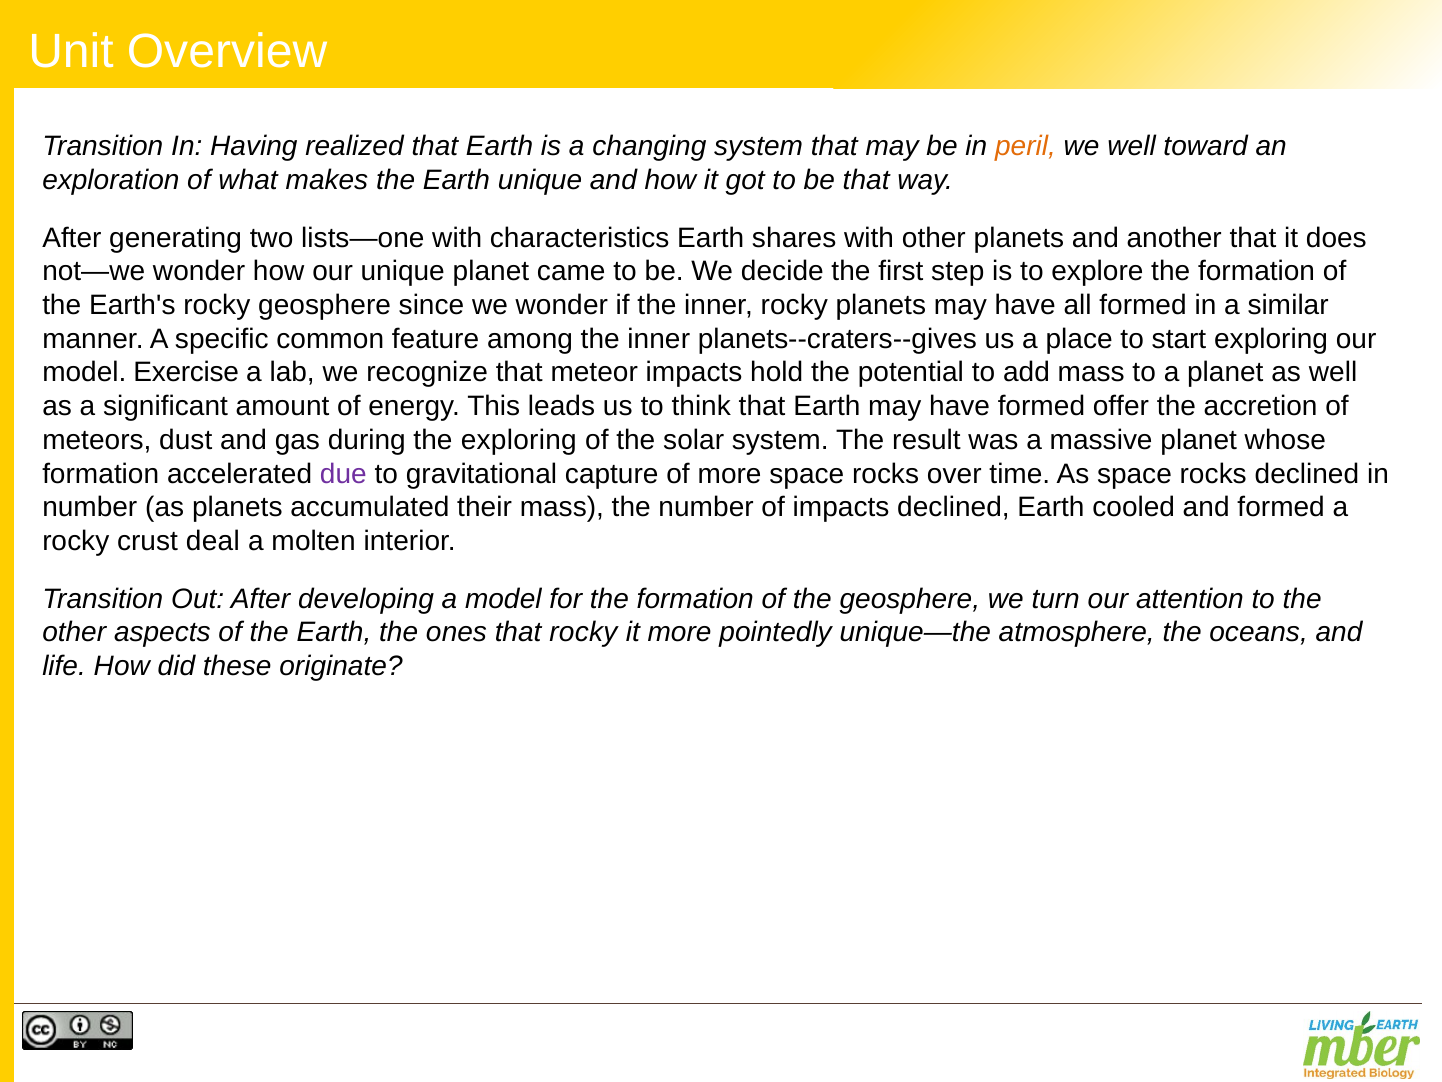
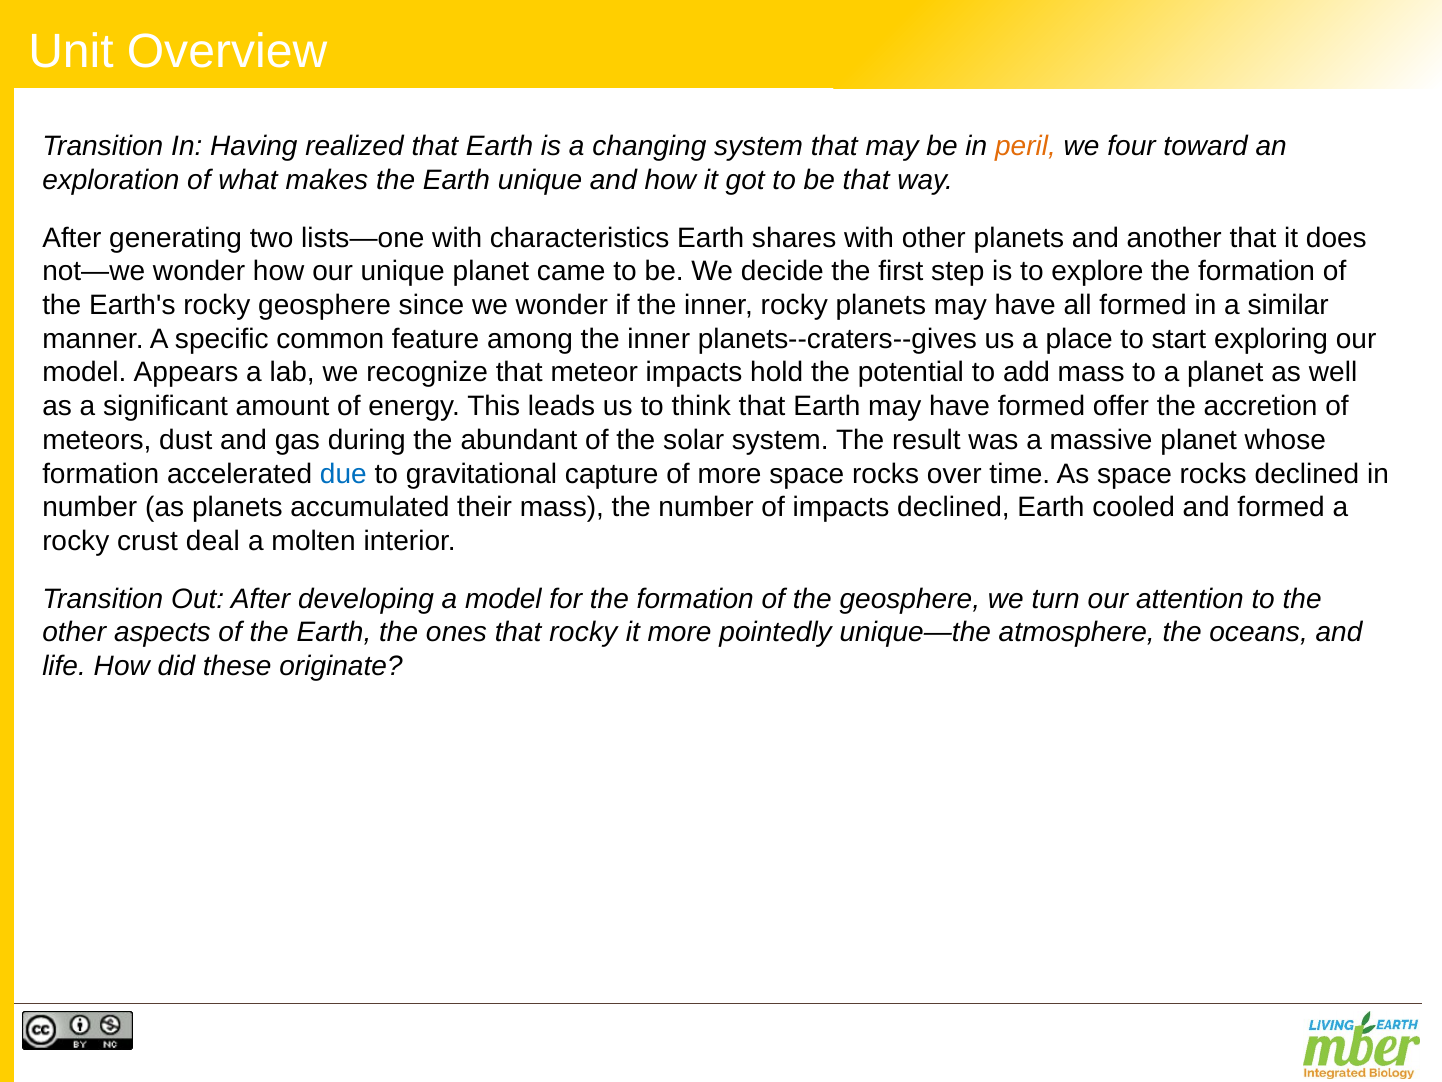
we well: well -> four (1132, 147)
Exercise: Exercise -> Appears (186, 373)
the exploring: exploring -> abundant (519, 440)
due colour: purple -> blue (343, 474)
